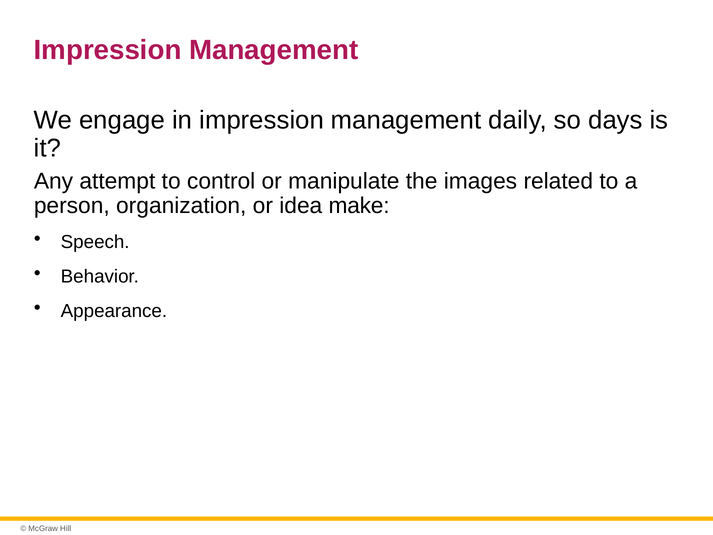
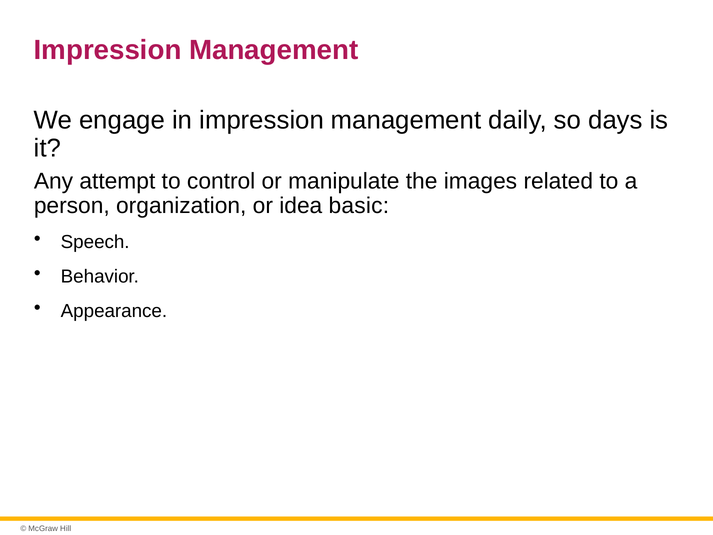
make: make -> basic (359, 206)
